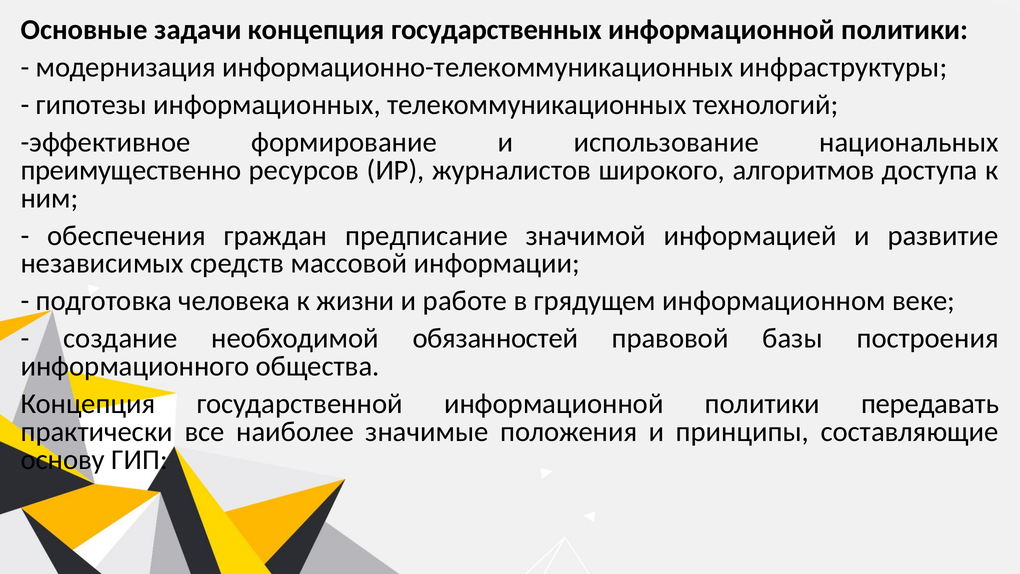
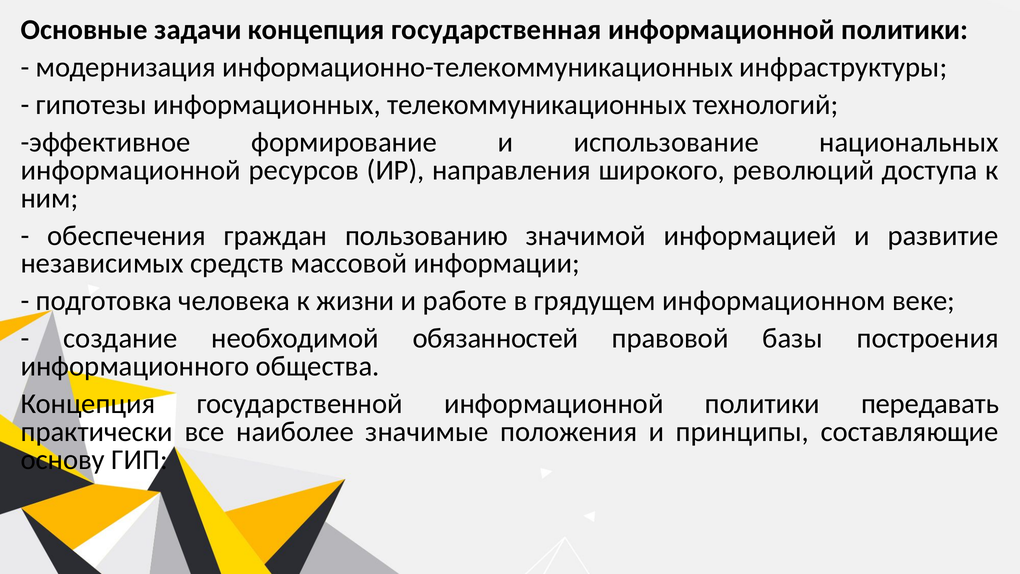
государственных: государственных -> государственная (496, 30)
преимущественно: преимущественно -> информационной (131, 170)
журналистов: журналистов -> направления (512, 170)
алгоритмов: алгоритмов -> революций (803, 170)
предписание: предписание -> пользованию (427, 235)
